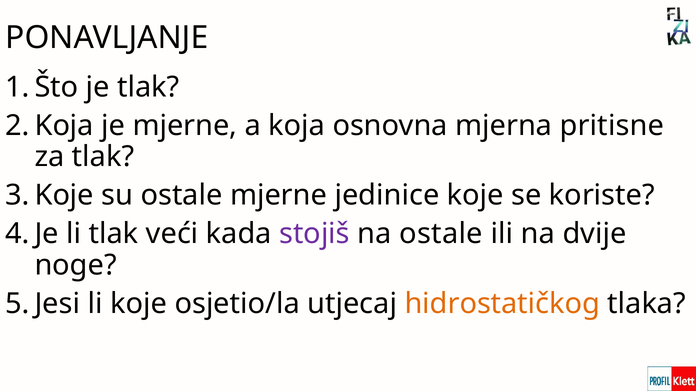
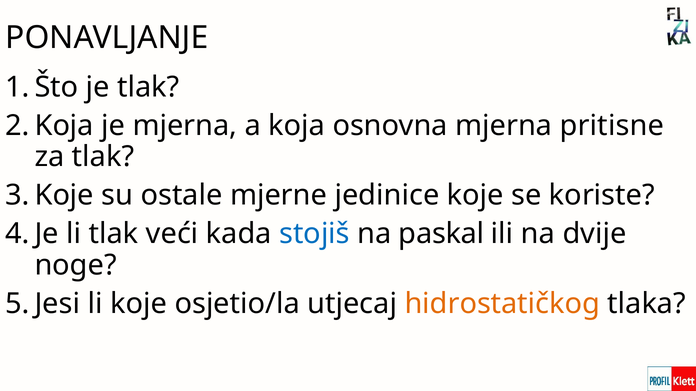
je mjerne: mjerne -> mjerna (185, 126)
stojiš colour: purple -> blue (315, 234)
na ostale: ostale -> paskal (441, 234)
